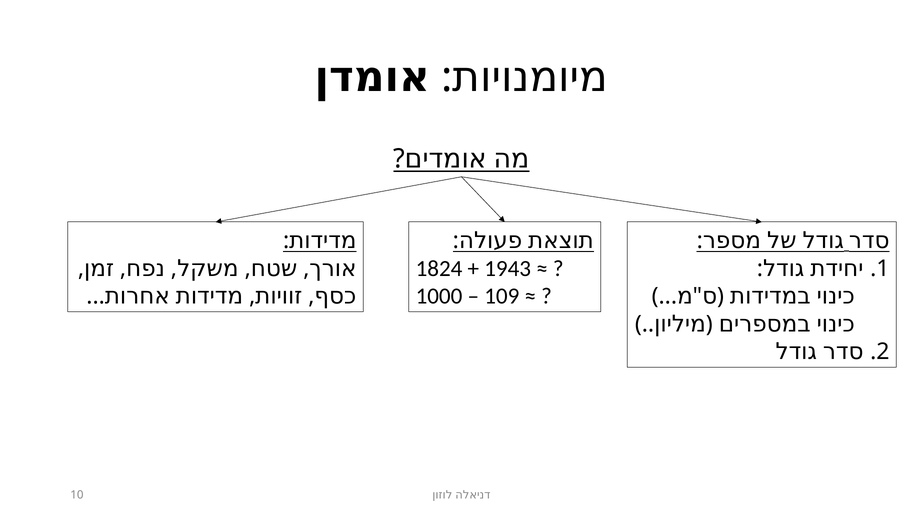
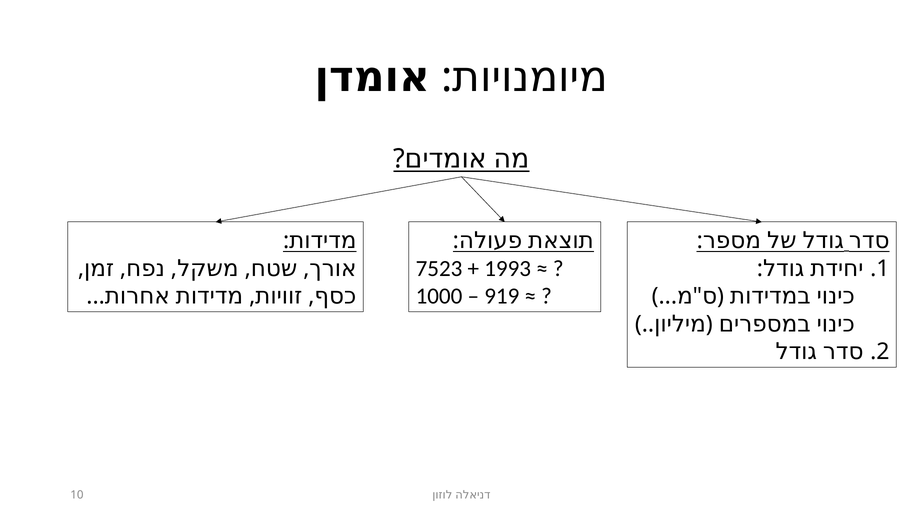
1824: 1824 -> 7523 (439, 269)
1943: 1943 -> 1993 (508, 269)
109: 109 -> 919 (502, 296)
